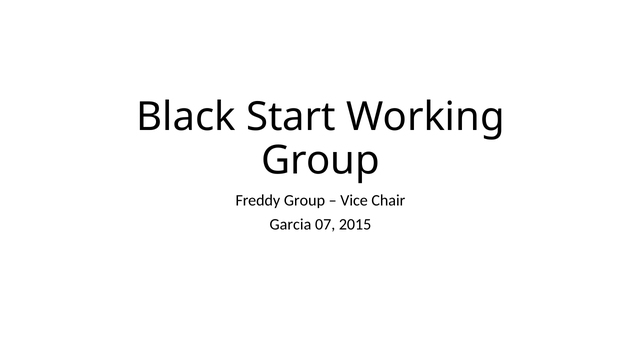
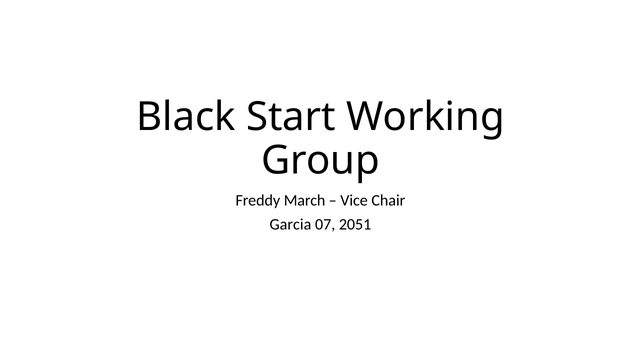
Freddy Group: Group -> March (305, 200)
2015: 2015 -> 2051 (355, 224)
